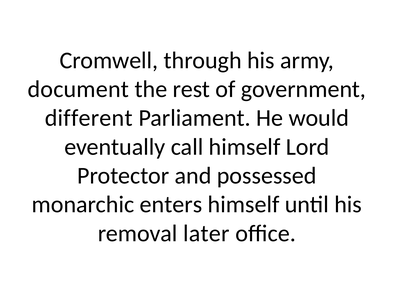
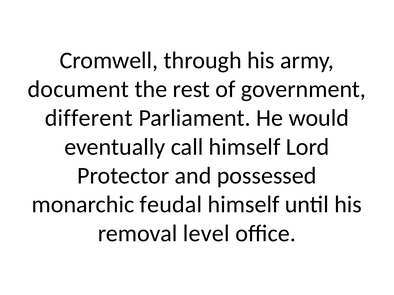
enters: enters -> feudal (171, 205)
later: later -> level (206, 234)
